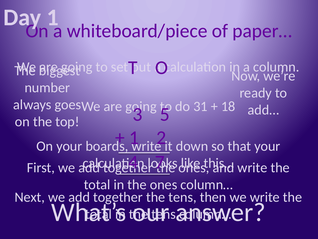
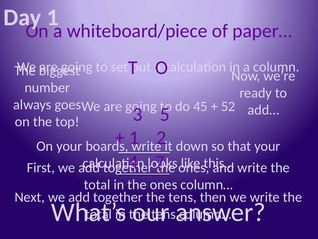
31: 31 -> 45 (200, 106)
18: 18 -> 52 (228, 106)
